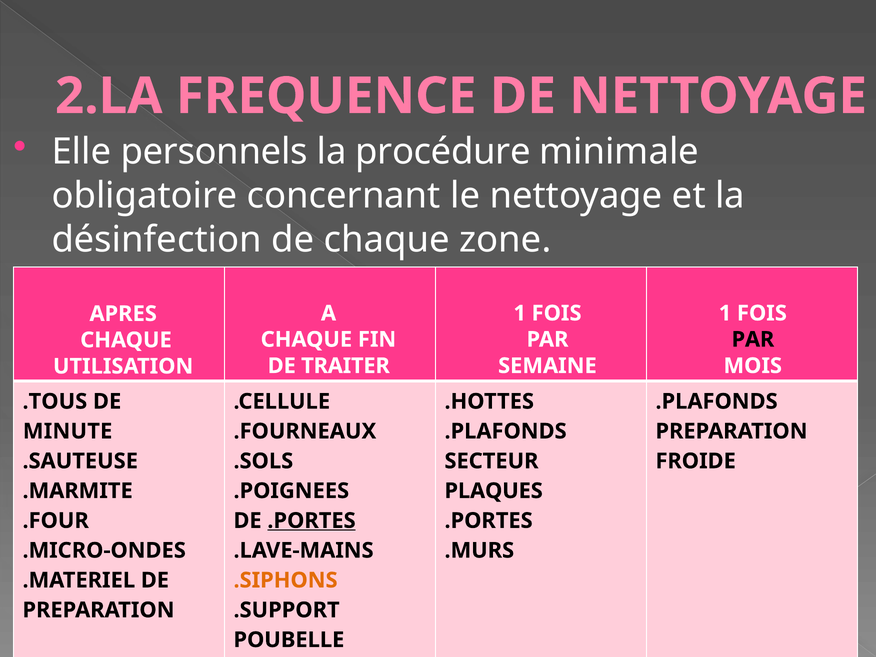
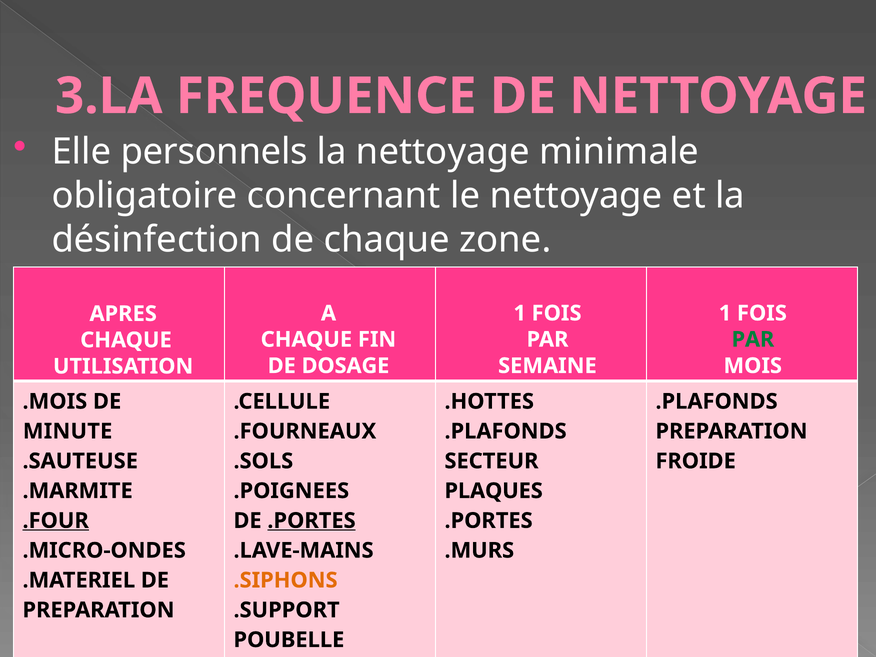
2.LA: 2.LA -> 3.LA (109, 96)
la procédure: procédure -> nettoyage (443, 152)
PAR colour: black -> green (753, 340)
TRAITER: TRAITER -> DOSAGE (345, 366)
.TOUS: .TOUS -> .MOIS (55, 401)
.FOUR underline: none -> present (56, 521)
